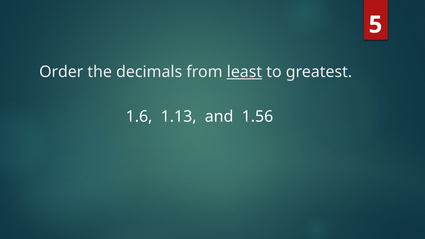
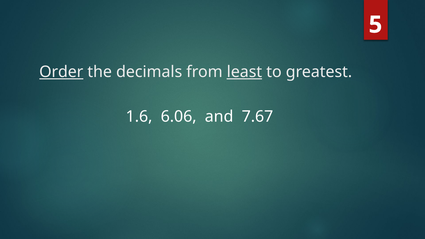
Order underline: none -> present (61, 72)
1.13: 1.13 -> 6.06 (179, 117)
1.56: 1.56 -> 7.67 (257, 117)
